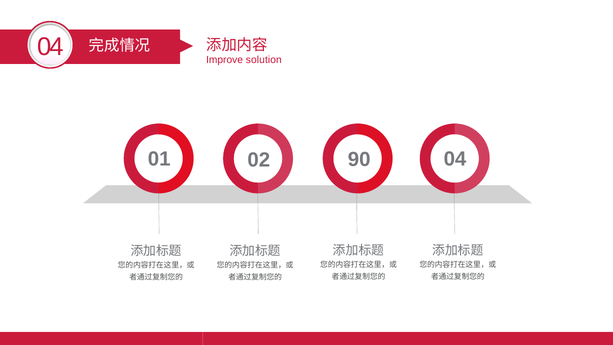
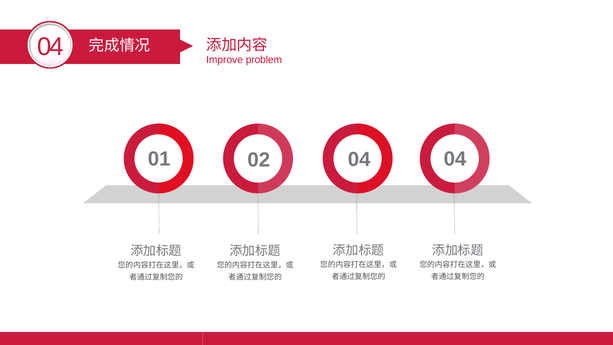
solution: solution -> problem (264, 60)
01 90: 90 -> 04 (359, 160)
